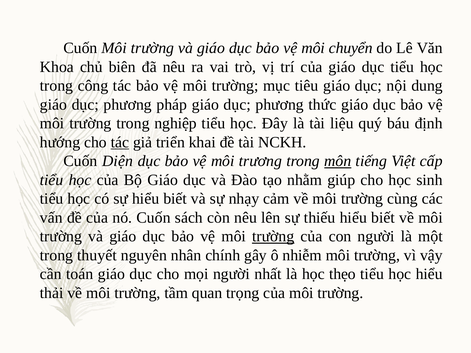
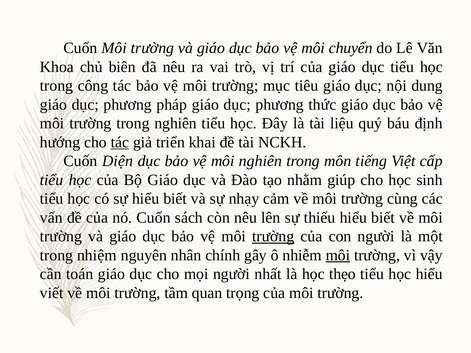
trong nghiệp: nghiệp -> nghiên (176, 124)
môi trương: trương -> nghiên (260, 161)
môn underline: present -> none (338, 161)
thuyết: thuyết -> nhiệm (97, 255)
môi underline: none -> present (338, 255)
thải: thải -> viết (52, 293)
